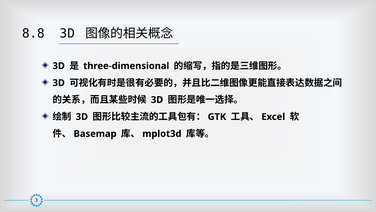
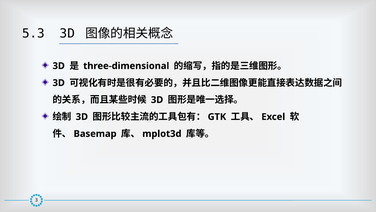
8.8: 8.8 -> 5.3 (33, 33)
